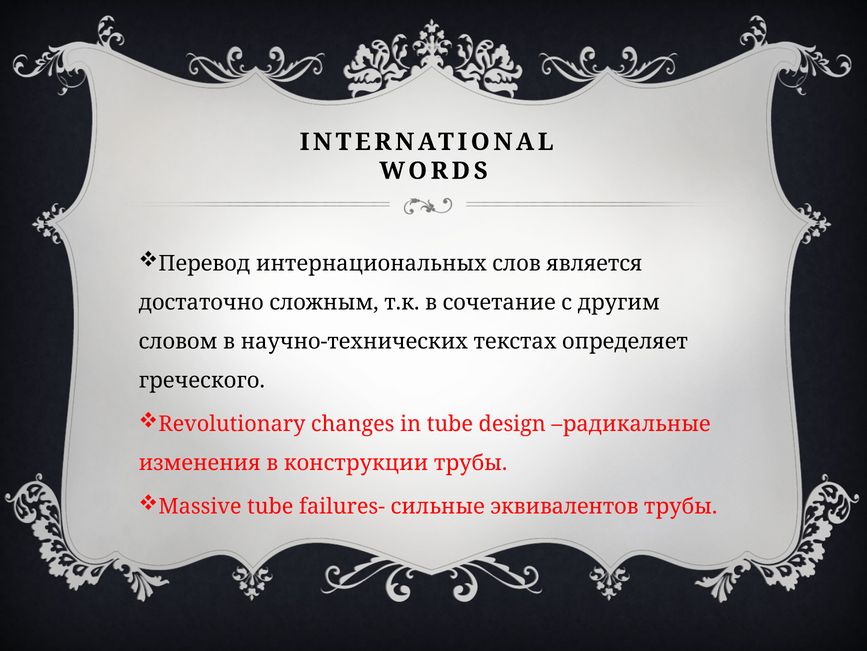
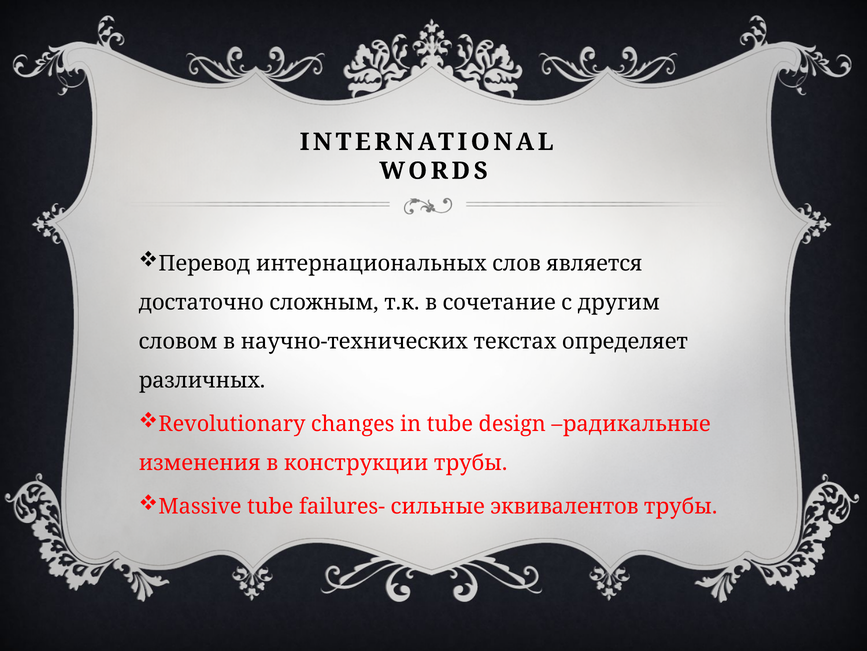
греческого: греческого -> различных (202, 380)
